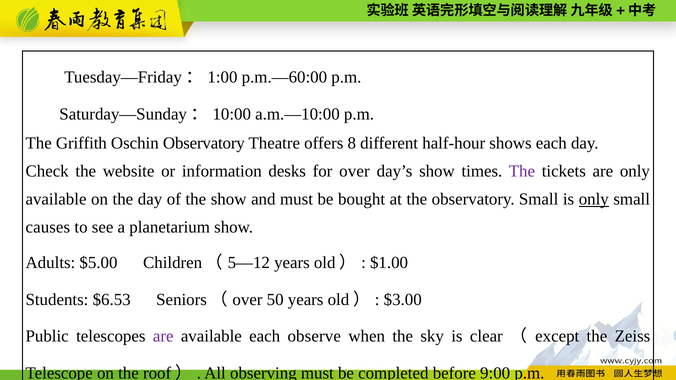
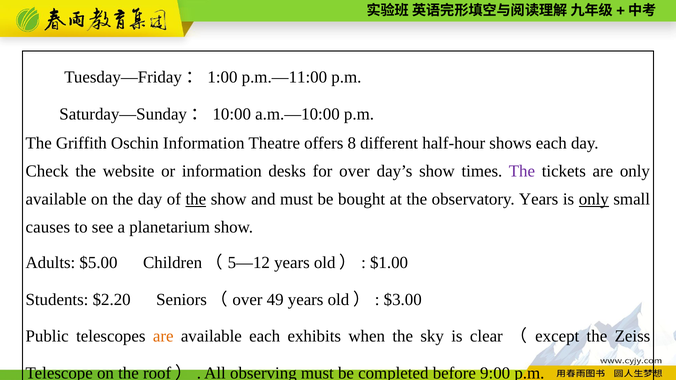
p.m.—60:00: p.m.—60:00 -> p.m.—11:00 (284, 77)
Oschin Observatory: Observatory -> Information (204, 143)
the underline: none -> present (196, 199)
observatory Small: Small -> Years (539, 199)
$6.53: $6.53 -> $2.20 (112, 300)
50: 50 -> 49 (275, 300)
are colour: purple -> orange (163, 337)
observe: observe -> exhibits (314, 337)
